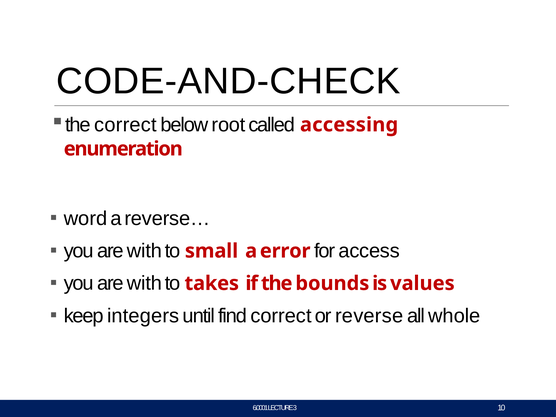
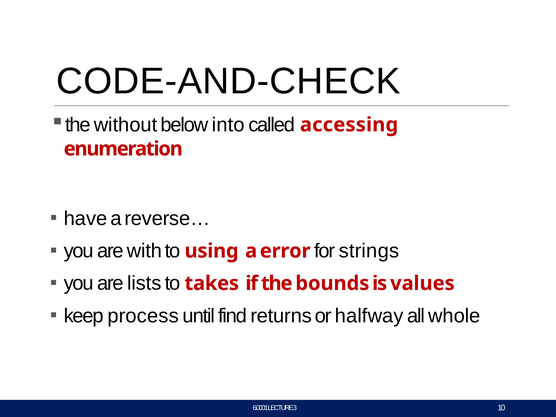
correct: correct -> without (126, 125)
root: root -> into (228, 125)
word: word -> have (85, 218)
small: small -> using (212, 251)
access: access -> strings (369, 251)
with: with -> lists (144, 283)
integers: integers -> process (143, 316)
find correct: correct -> returns (281, 316)
reverse: reverse -> halfway (369, 316)
